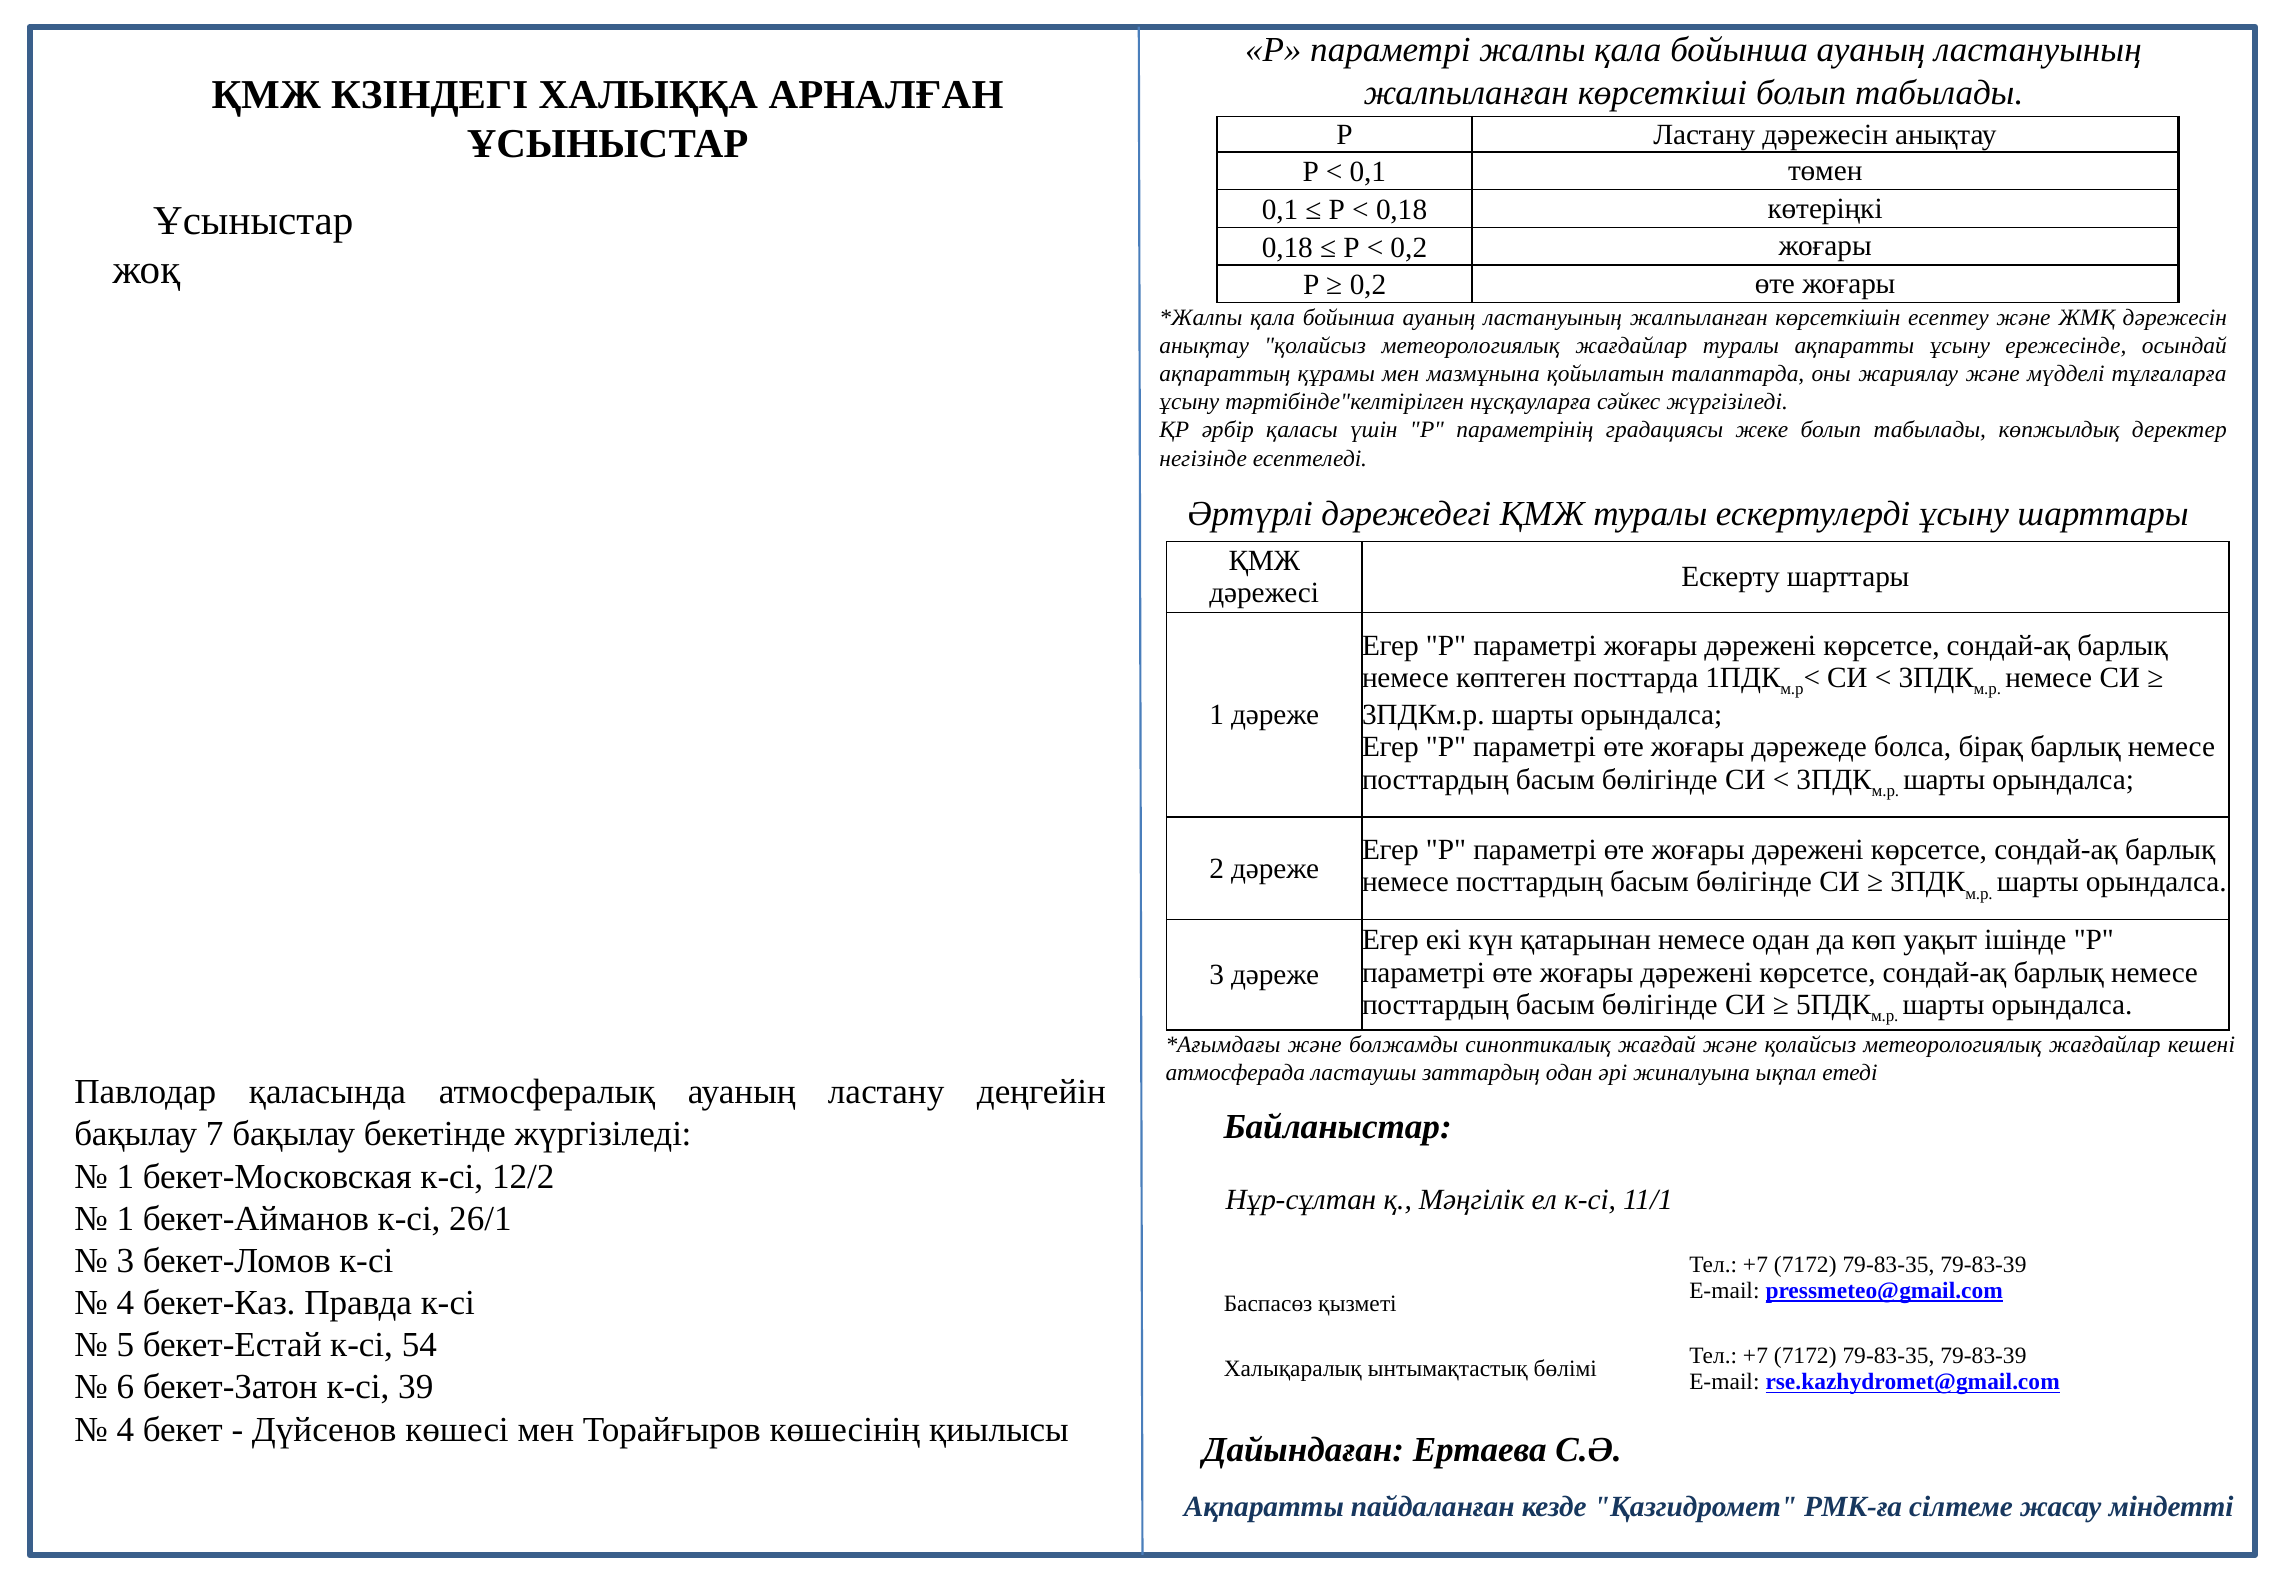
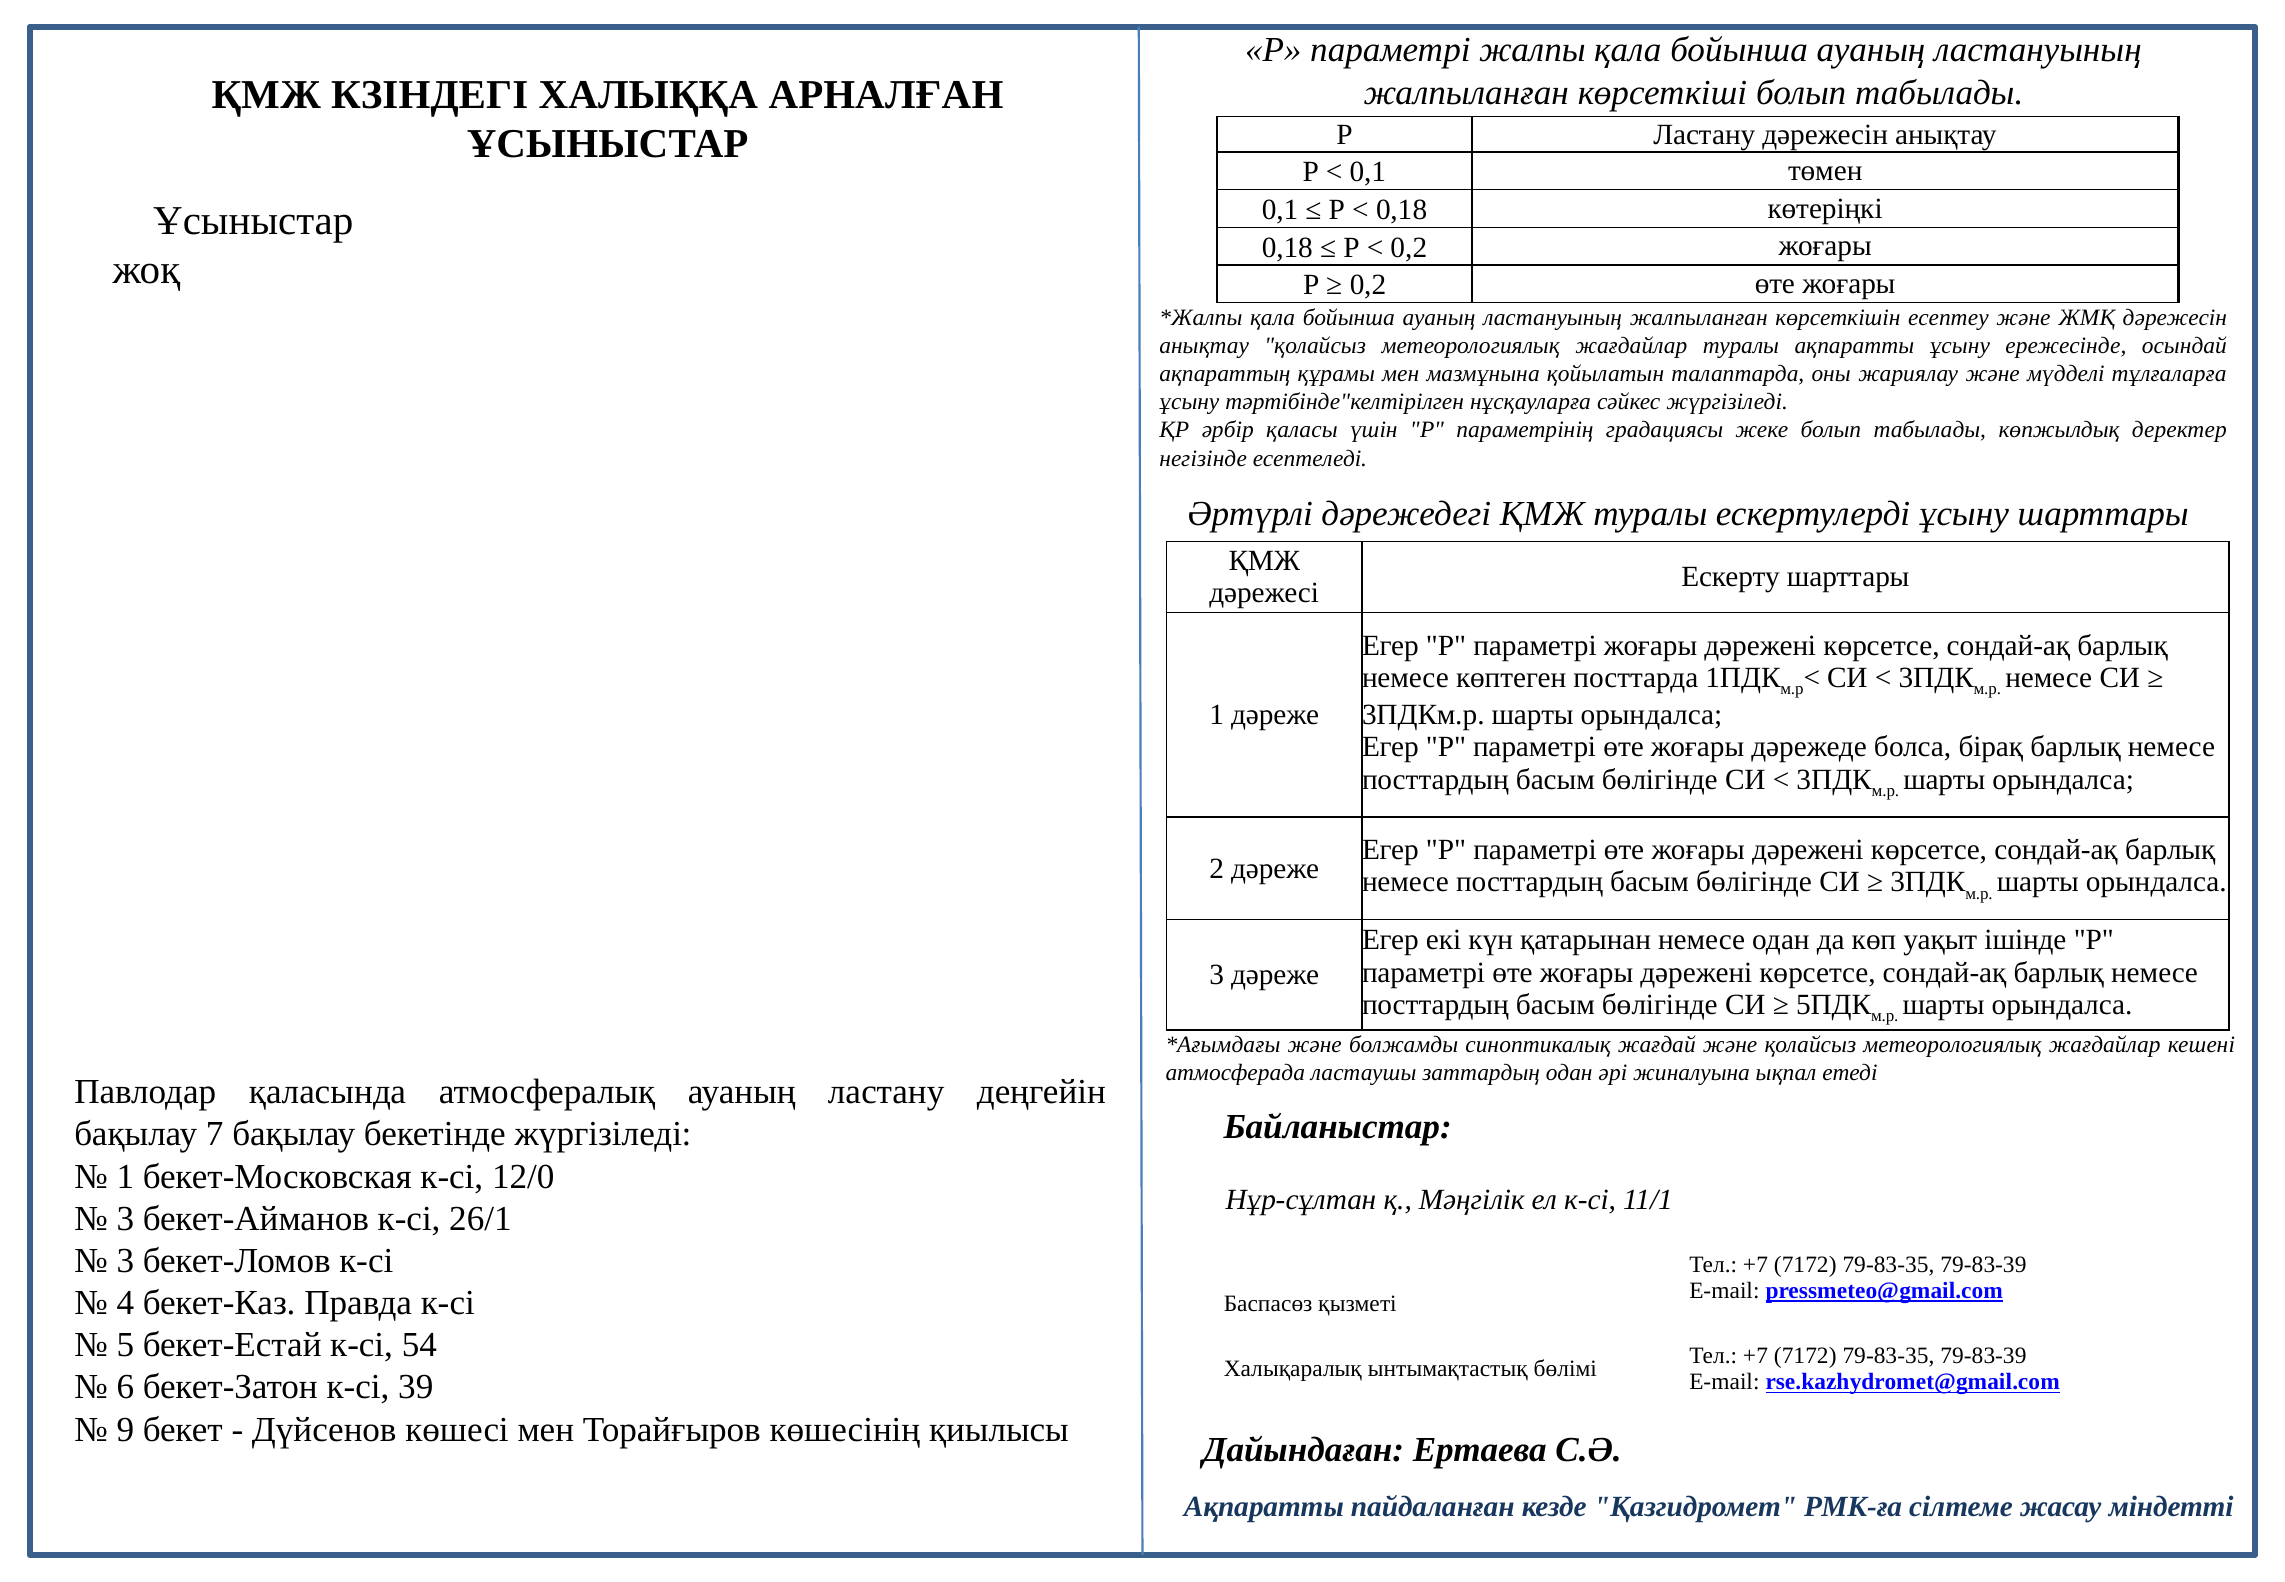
12/2: 12/2 -> 12/0 (523, 1176)
1: 1 -> 3 (125, 1219)
4: 4 -> 9 (125, 1429)
